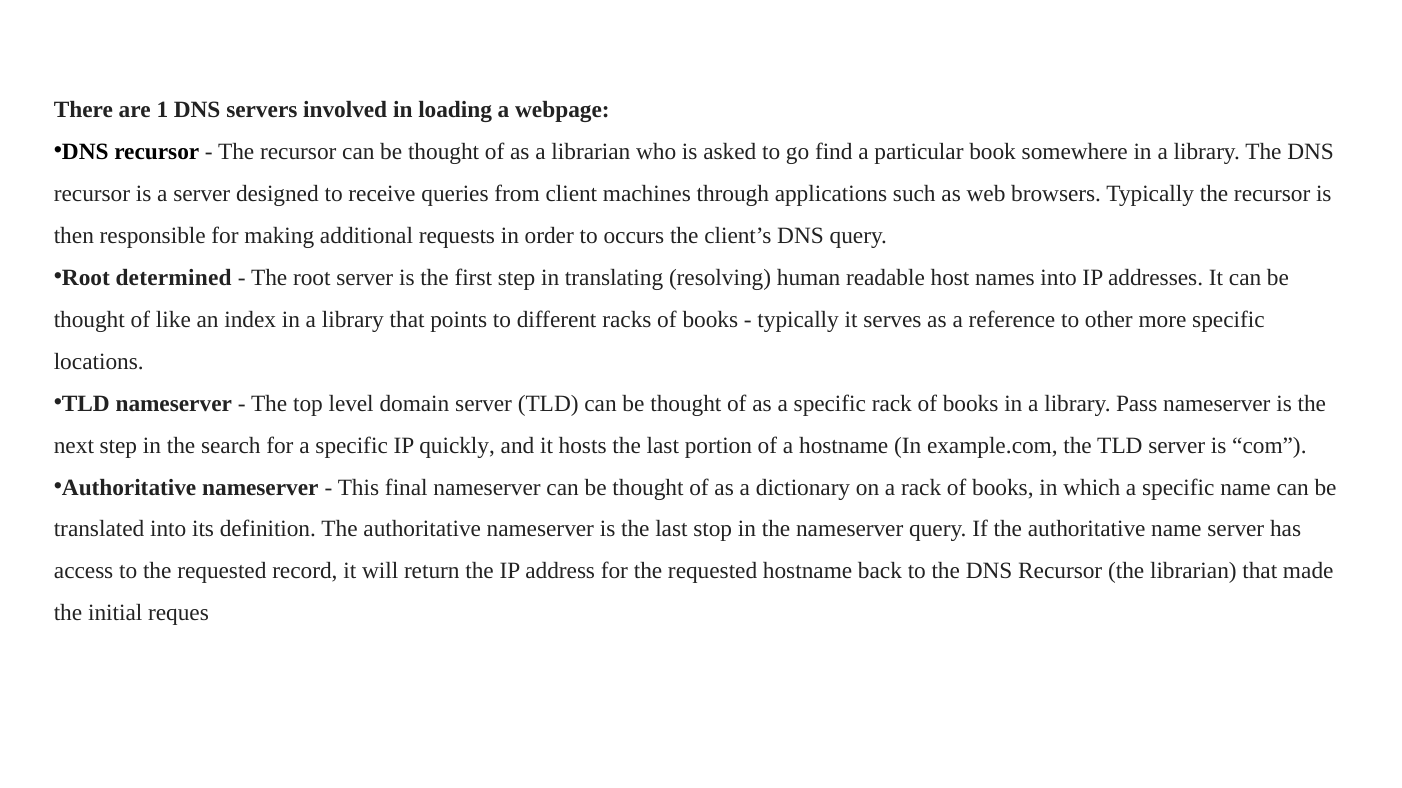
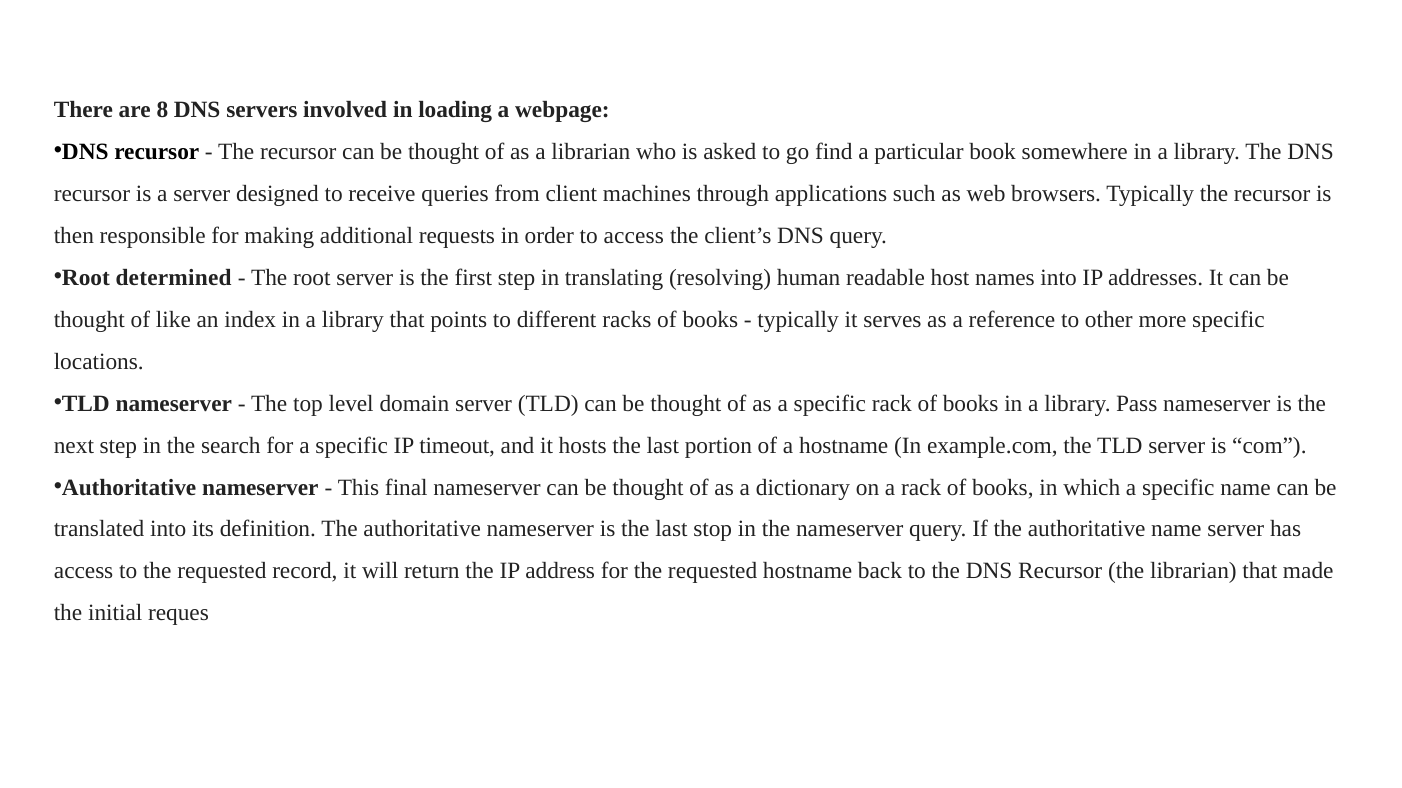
1: 1 -> 8 (162, 110)
to occurs: occurs -> access (634, 236)
quickly: quickly -> timeout (457, 446)
